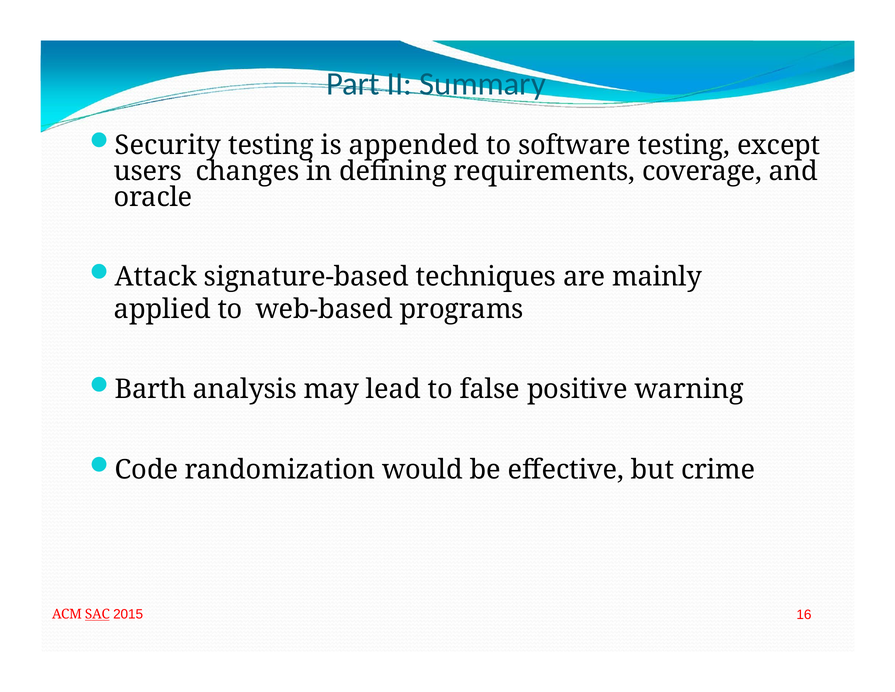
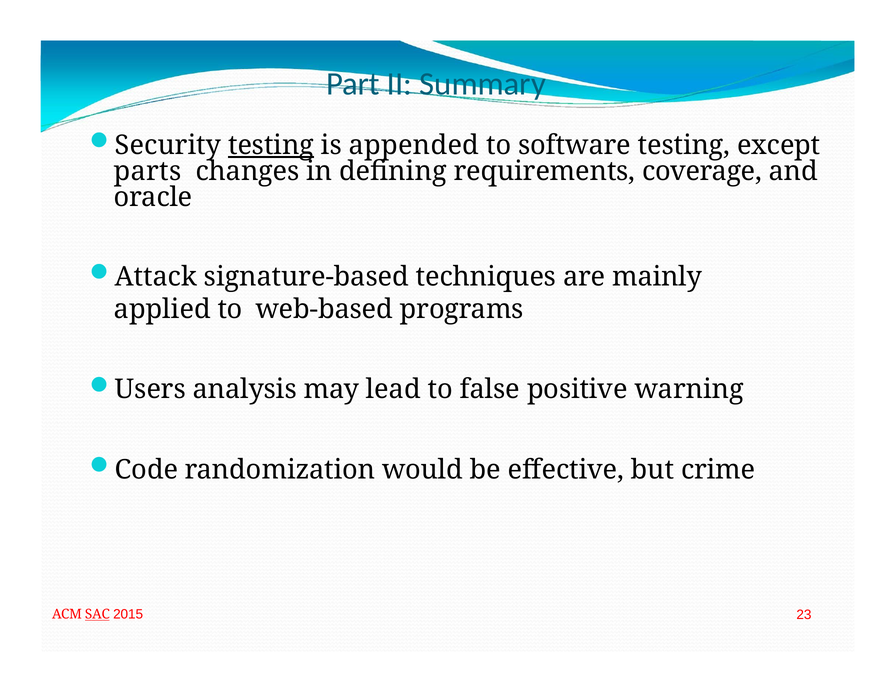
testing underline: none -> present (271, 145)
users: users -> parts (148, 171)
Barth: Barth -> Users (150, 389)
16: 16 -> 23 (804, 615)
